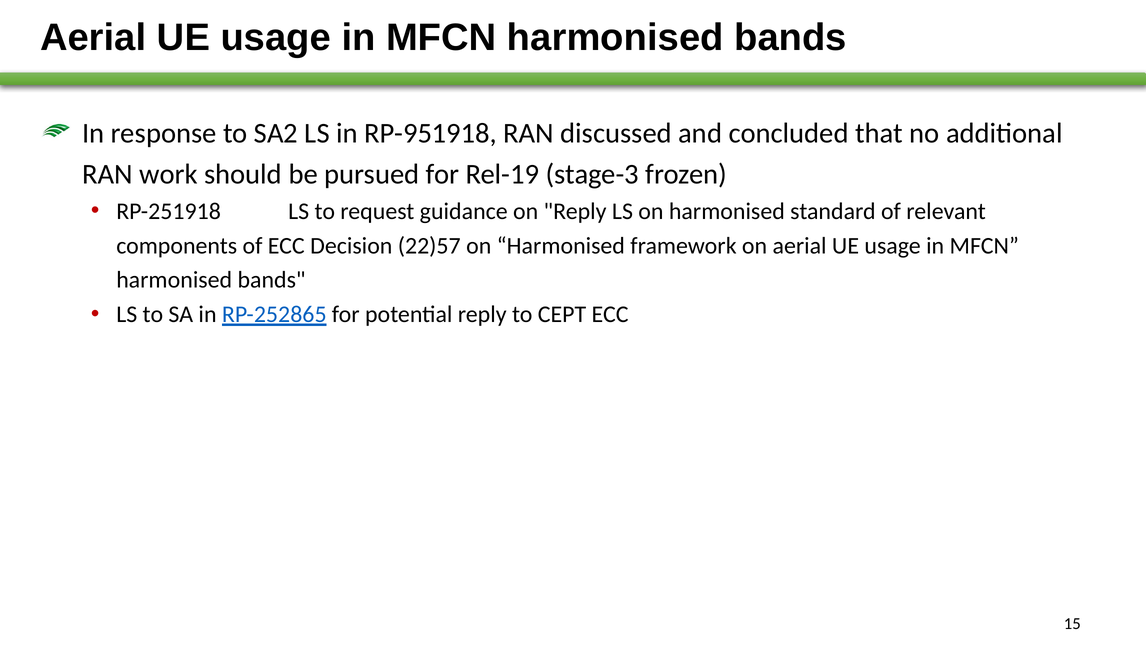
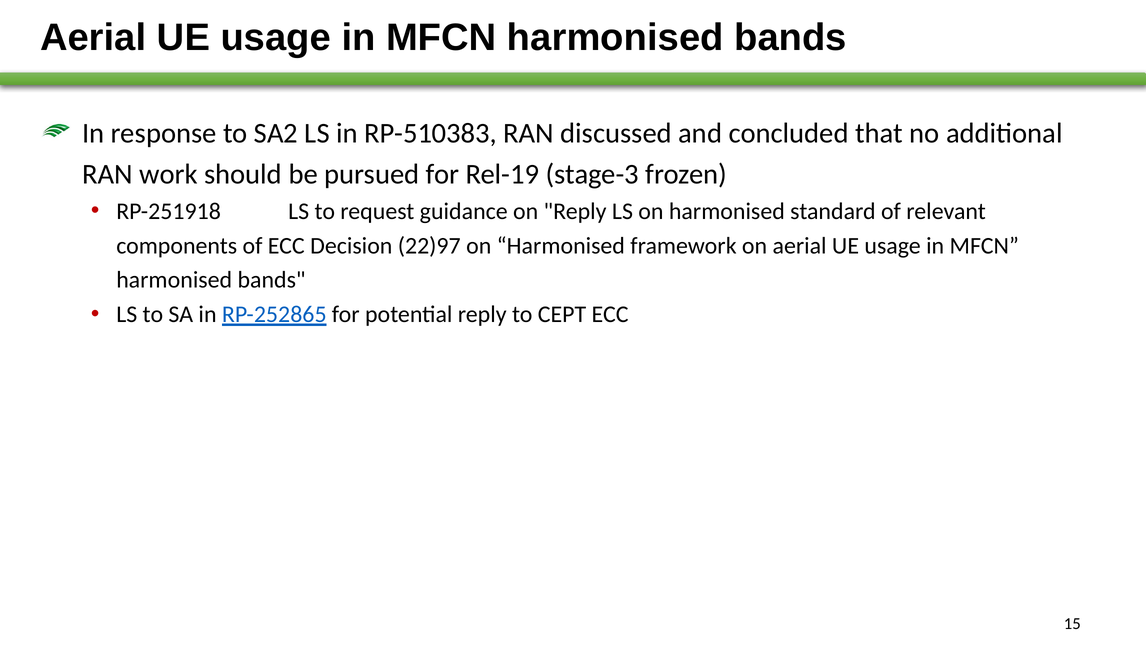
RP-951918: RP-951918 -> RP-510383 (431, 133)
22)57: 22)57 -> 22)97 (429, 246)
